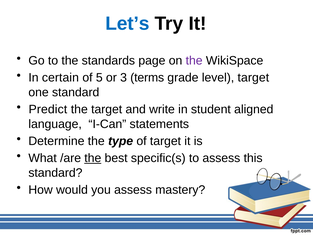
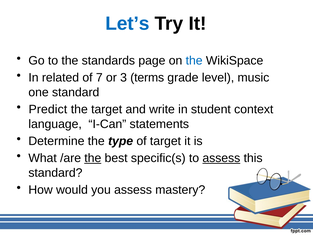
the colour: purple -> blue (194, 61)
certain: certain -> related (60, 78)
5: 5 -> 7 (99, 78)
level target: target -> music (253, 78)
aligned: aligned -> context (254, 109)
assess underline: none -> present (221, 158)
